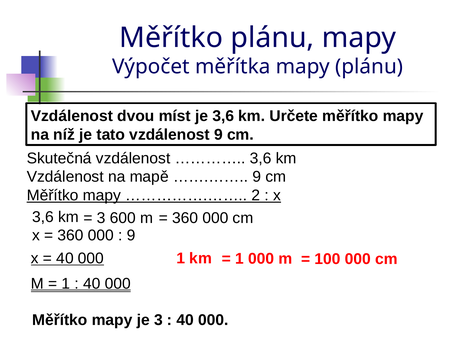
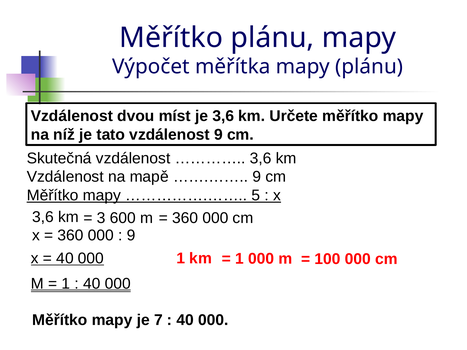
2: 2 -> 5 (256, 195)
je 3: 3 -> 7 (158, 320)
